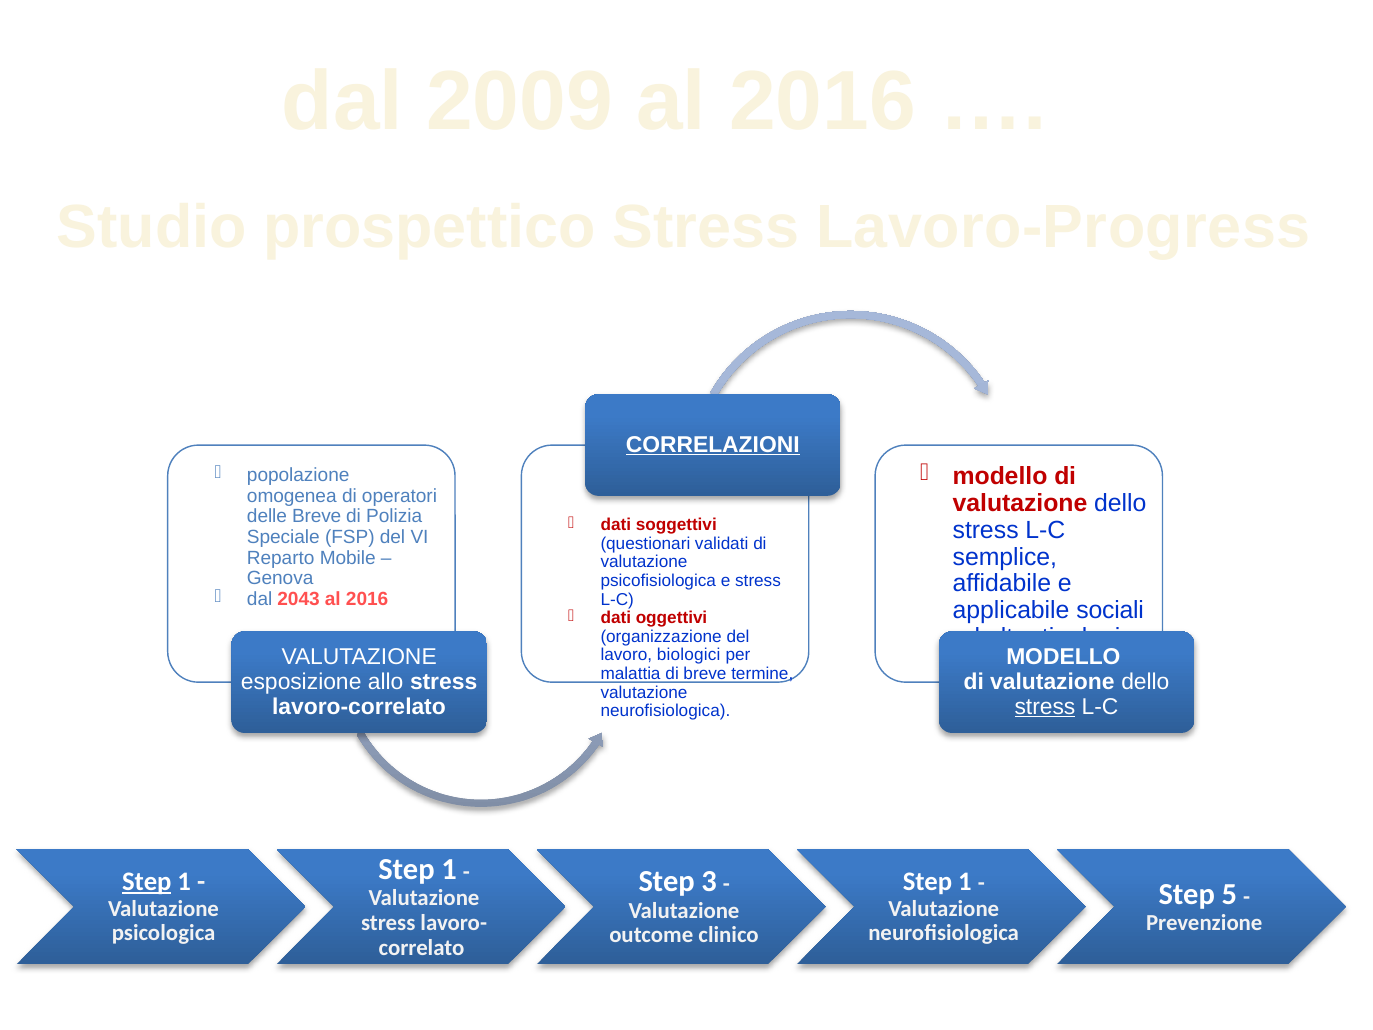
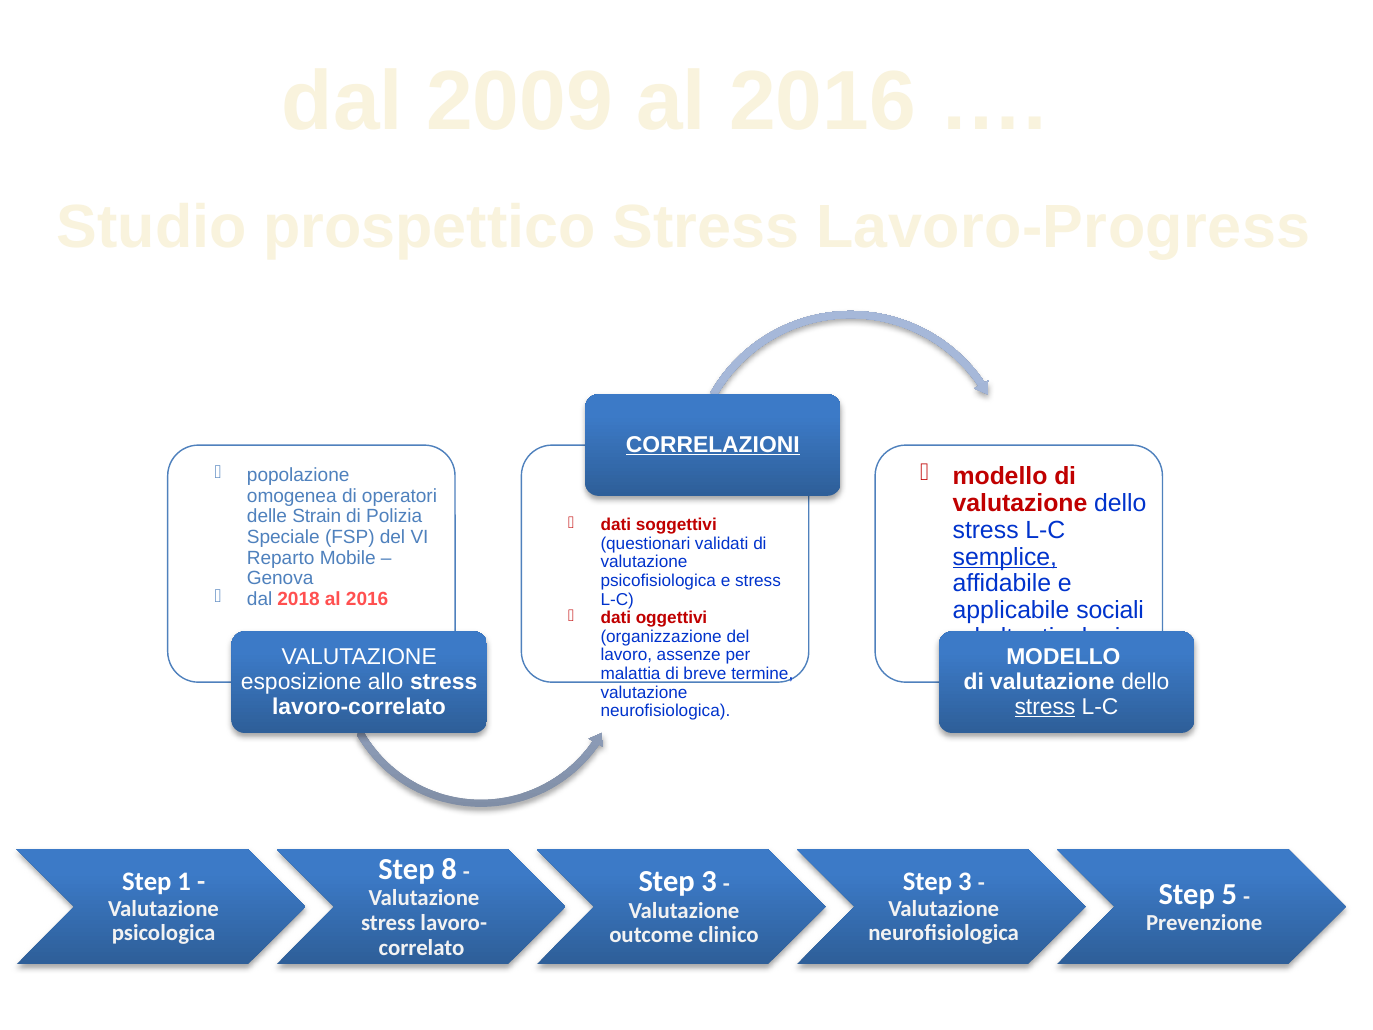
delle Breve: Breve -> Strain (317, 516)
semplice underline: none -> present (1005, 557)
2043: 2043 -> 2018 (299, 599)
biologici: biologici -> assenze (689, 655)
1: 1 -> 8 (449, 869)
Step underline: present -> none (147, 882)
1: 1 -> 3 (965, 882)
